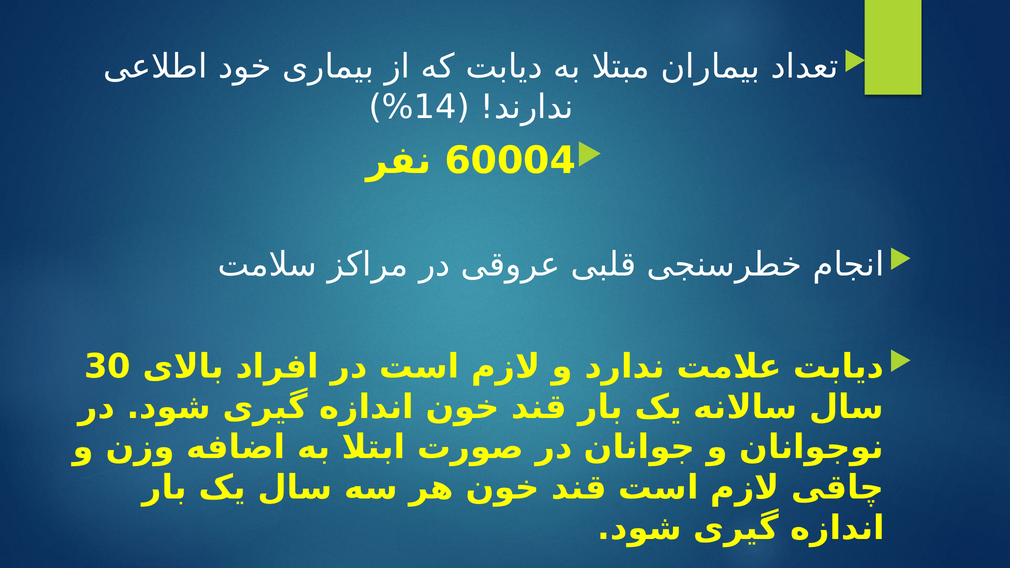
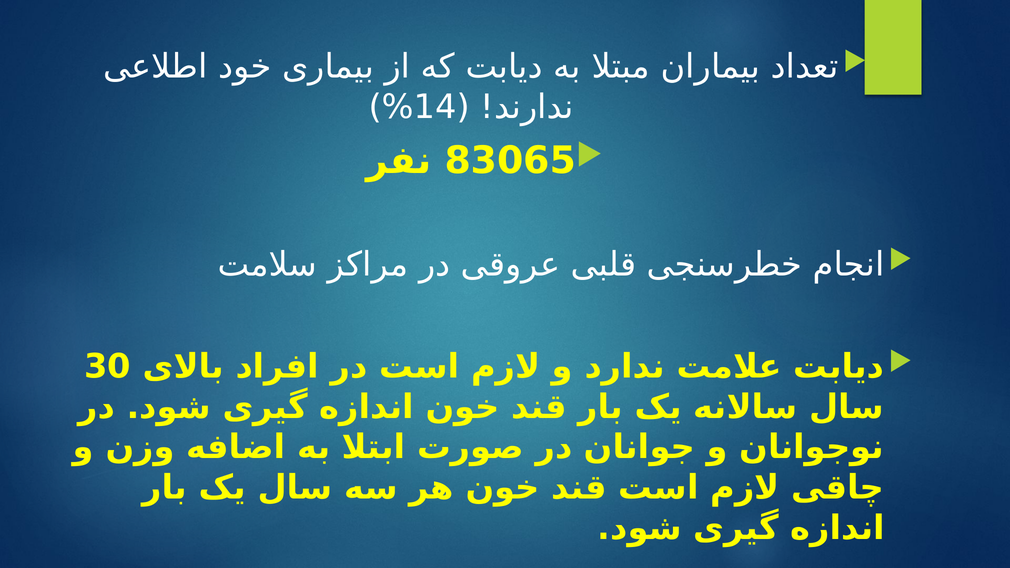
60004: 60004 -> 83065 (510, 161)
